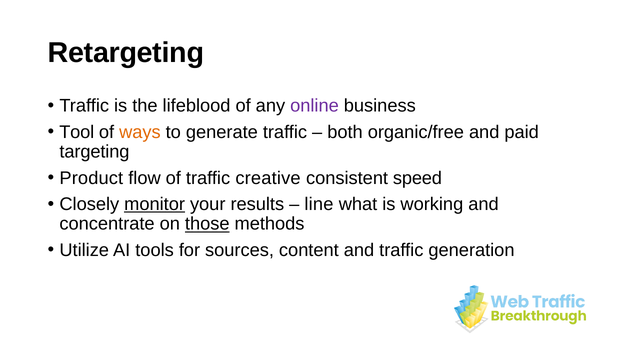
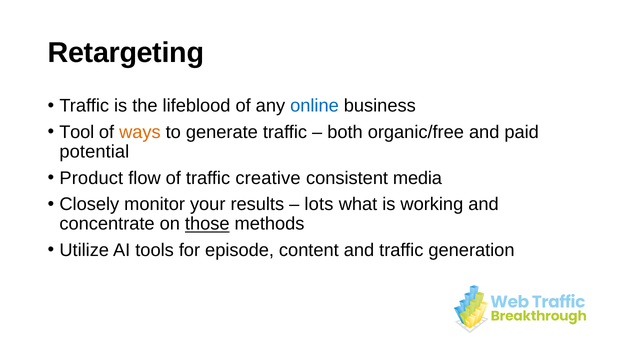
online colour: purple -> blue (314, 106)
targeting: targeting -> potential (94, 152)
speed: speed -> media (417, 178)
monitor underline: present -> none (155, 204)
line: line -> lots (319, 204)
sources: sources -> episode (240, 250)
